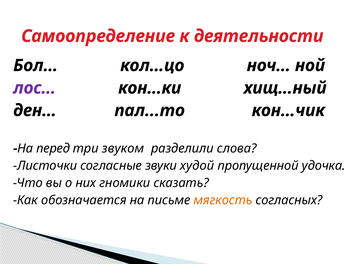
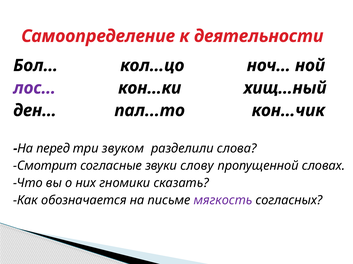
Листочки: Листочки -> Смотрит (45, 166)
худой: худой -> слову (197, 166)
удочка: удочка -> словах (323, 166)
мягкость colour: orange -> purple (223, 201)
